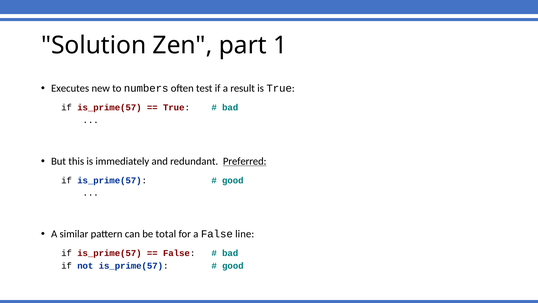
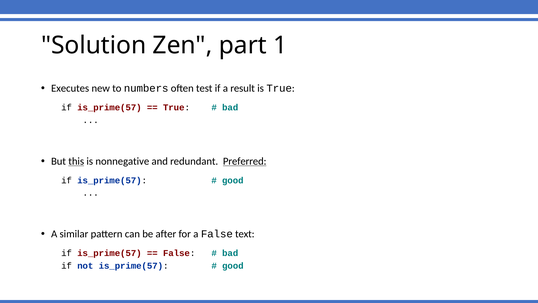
this underline: none -> present (76, 161)
immediately: immediately -> nonnegative (122, 161)
total: total -> after (166, 234)
line: line -> text (245, 234)
